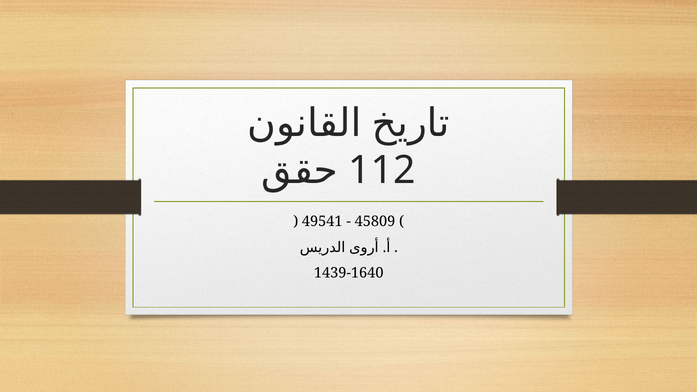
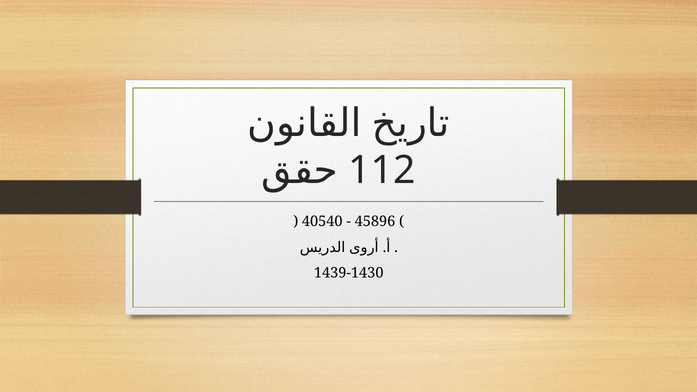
49541: 49541 -> 40540 (322, 221)
45809: 45809 -> 45896 (375, 221)
1439-1640: 1439-1640 -> 1439-1430 (349, 273)
